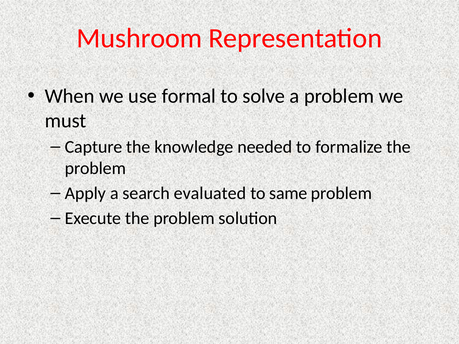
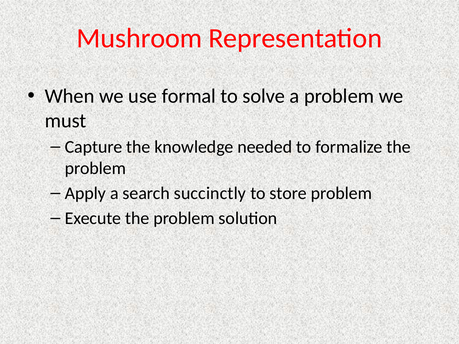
evaluated: evaluated -> succinctly (210, 193)
same: same -> store (288, 193)
